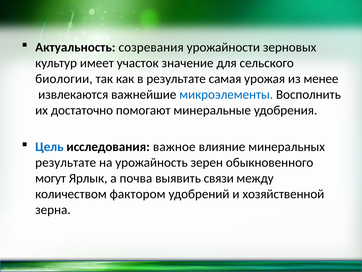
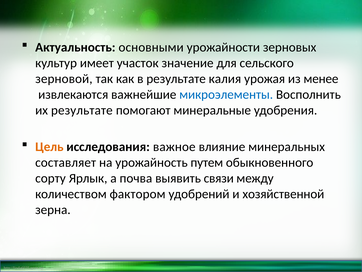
созревания: созревания -> основными (151, 47)
биологии: биологии -> зерновой (64, 79)
самая: самая -> калия (225, 79)
их достаточно: достаточно -> результате (82, 110)
Цель colour: blue -> orange (49, 147)
результате: результате -> составляет (66, 162)
зерен: зерен -> путем (207, 162)
могут: могут -> сорту (51, 178)
